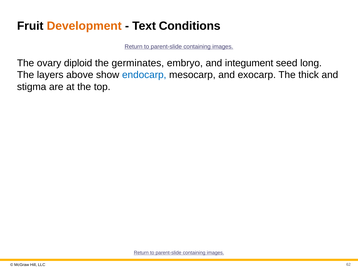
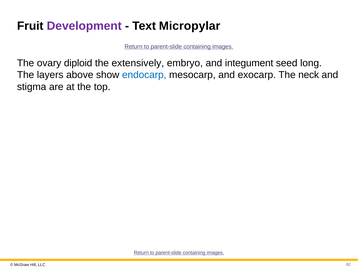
Development colour: orange -> purple (84, 26)
Conditions: Conditions -> Micropylar (190, 26)
germinates: germinates -> extensively (138, 63)
thick: thick -> neck (309, 75)
